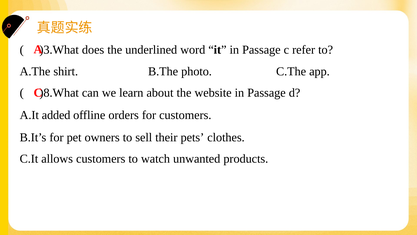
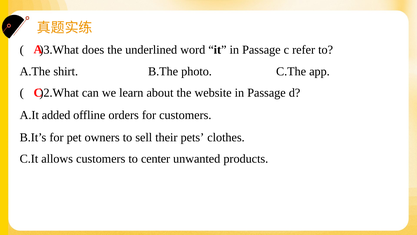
)8.What: )8.What -> )2.What (59, 93)
watch: watch -> center (156, 159)
